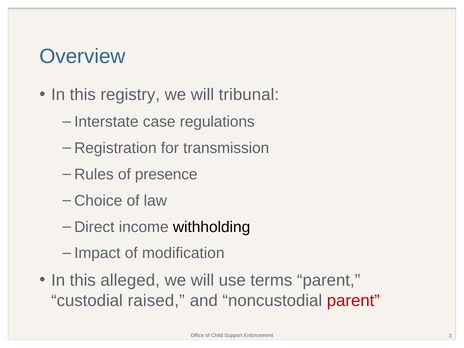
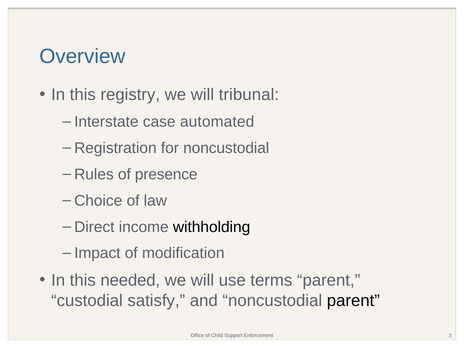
regulations: regulations -> automated (217, 122)
for transmission: transmission -> noncustodial (226, 148)
alleged: alleged -> needed (130, 280)
raised: raised -> satisfy (156, 301)
parent colour: red -> black (353, 301)
